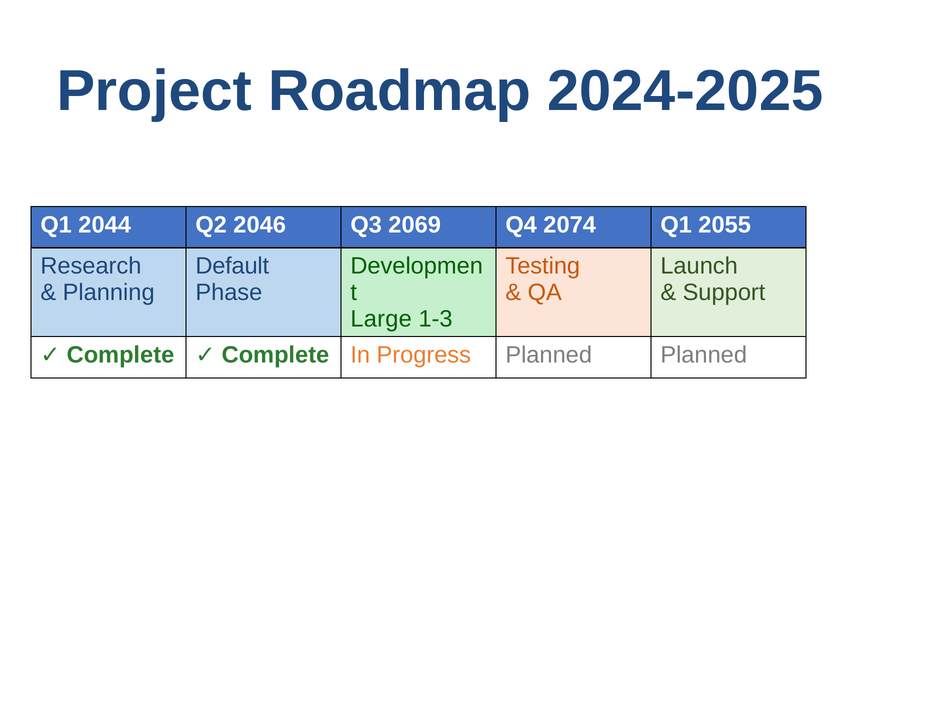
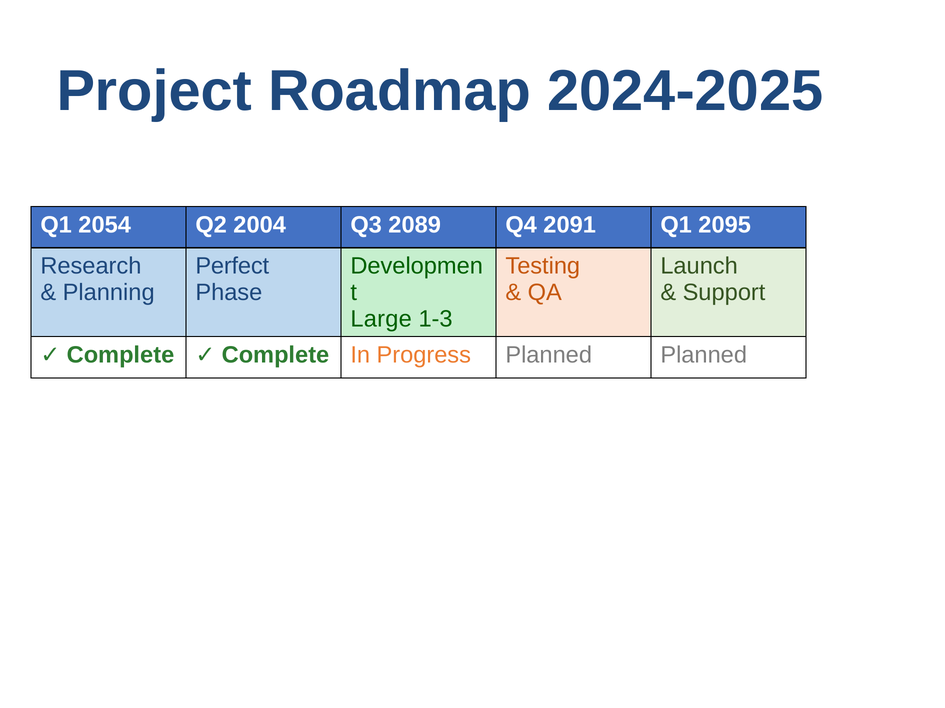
2044: 2044 -> 2054 (105, 225)
2046: 2046 -> 2004 (260, 225)
2069: 2069 -> 2089 (415, 225)
2074: 2074 -> 2091 (570, 225)
2055: 2055 -> 2095 (725, 225)
Default: Default -> Perfect (232, 266)
